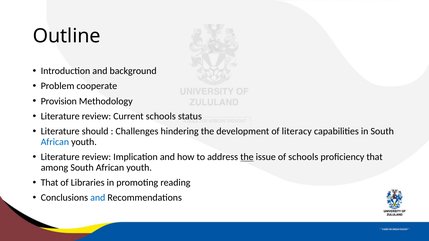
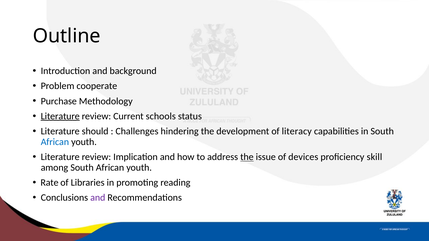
Provision: Provision -> Purchase (59, 101)
Literature underline: none -> present (60, 116)
of schools: schools -> devices (303, 157)
proficiency that: that -> skill (374, 157)
That: That -> Rate (50, 183)
and colour: blue -> purple (98, 198)
